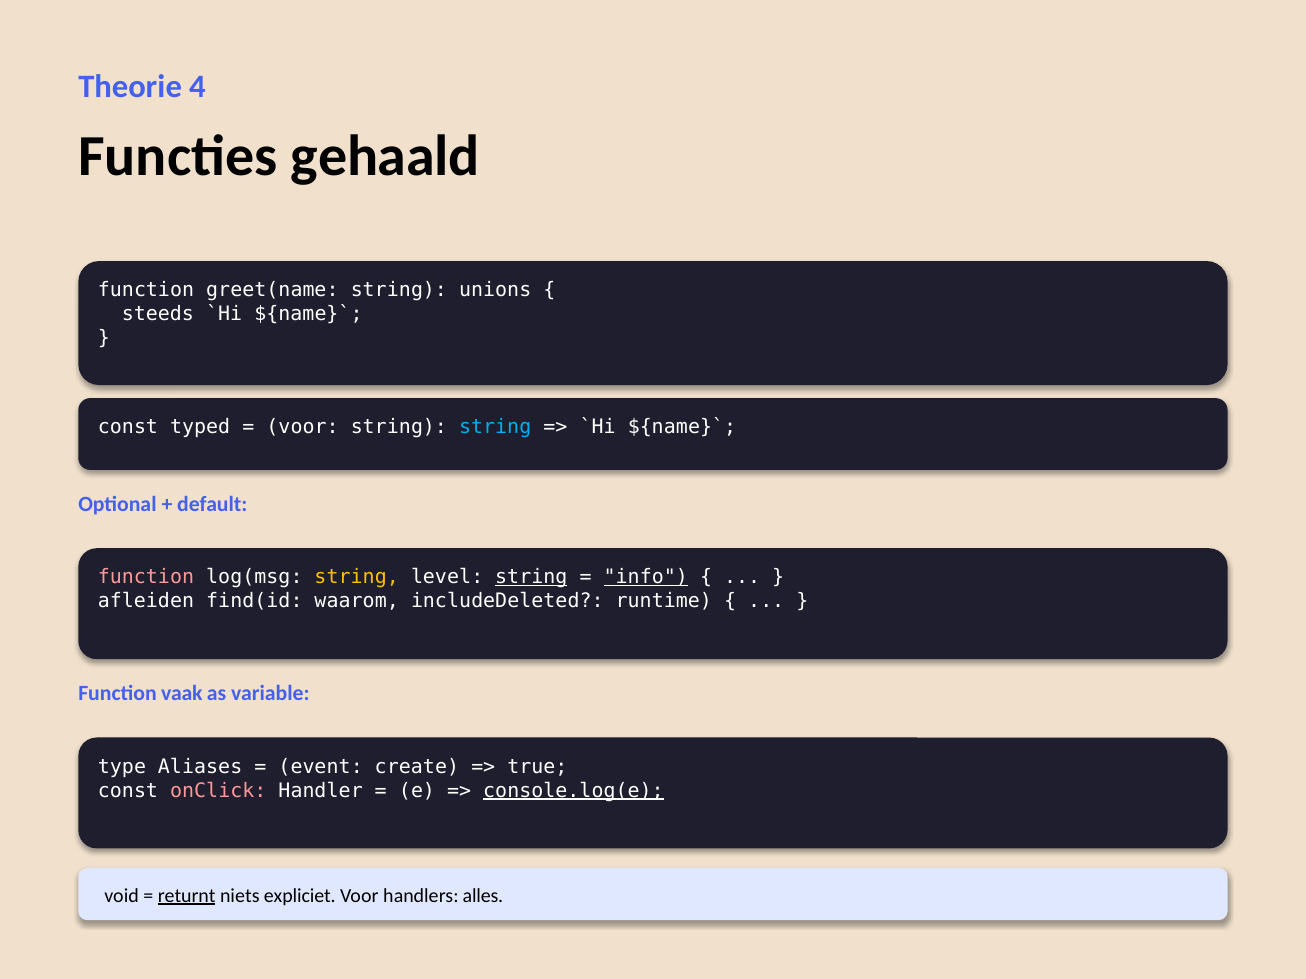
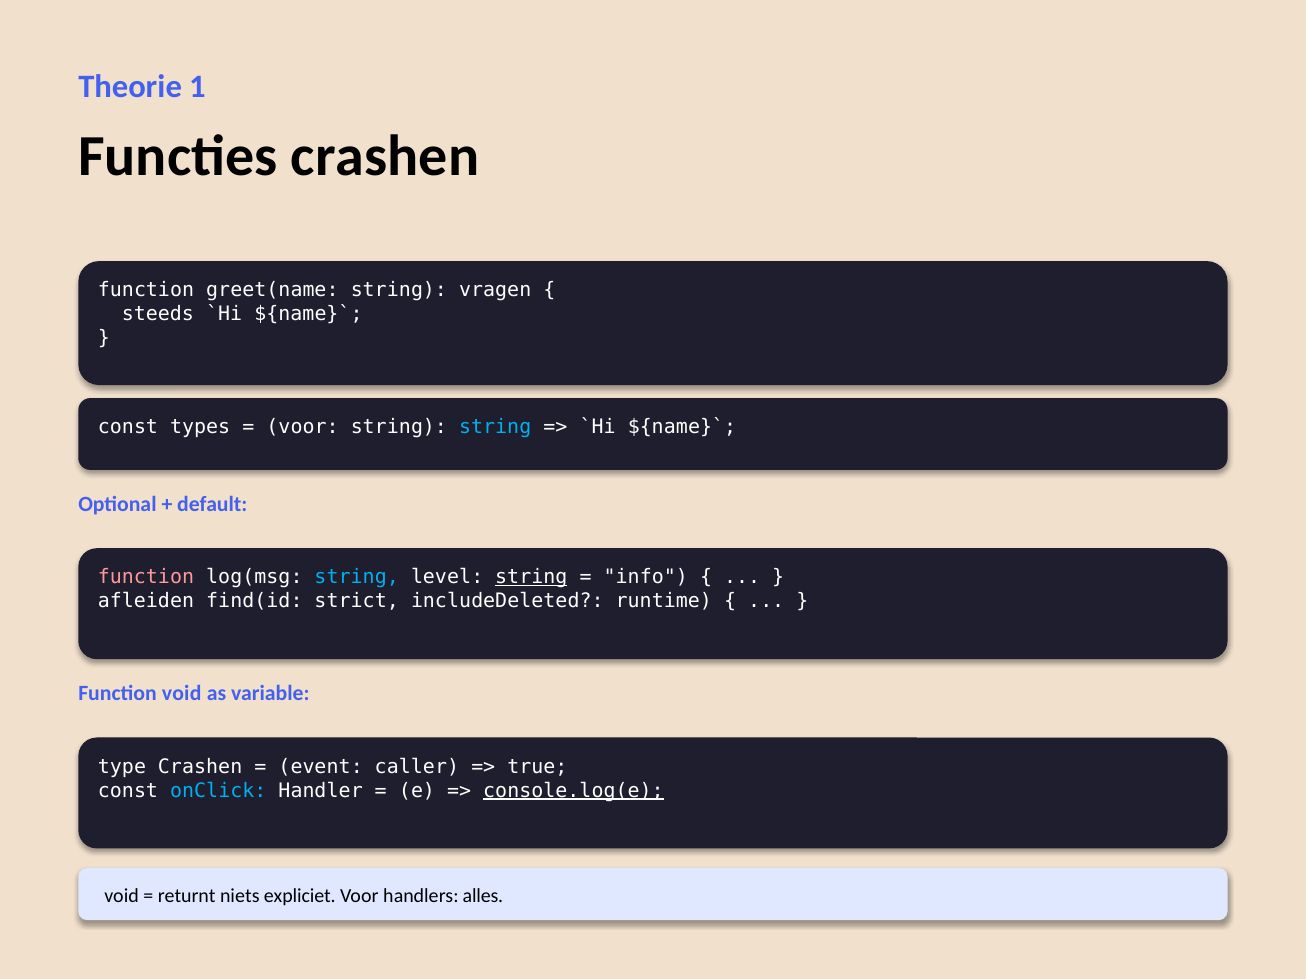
4: 4 -> 1 (197, 87)
Functies gehaald: gehaald -> crashen (385, 156)
unions: unions -> vragen (495, 290)
typed: typed -> types (200, 427)
string colour: yellow -> light blue (357, 578)
info underline: present -> none (646, 578)
waarom: waarom -> strict (357, 601)
Function vaak: vaak -> void (182, 694)
type Aliases: Aliases -> Crashen (200, 767)
create: create -> caller (417, 767)
onClick colour: pink -> light blue (218, 791)
returnt underline: present -> none (187, 896)
